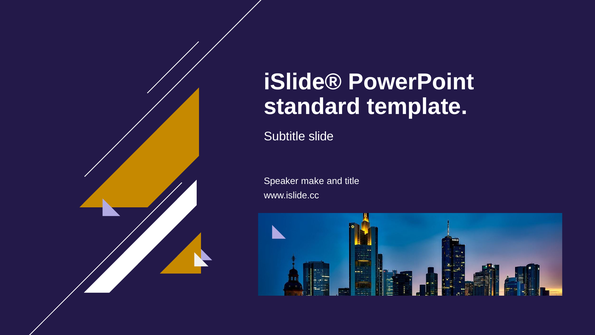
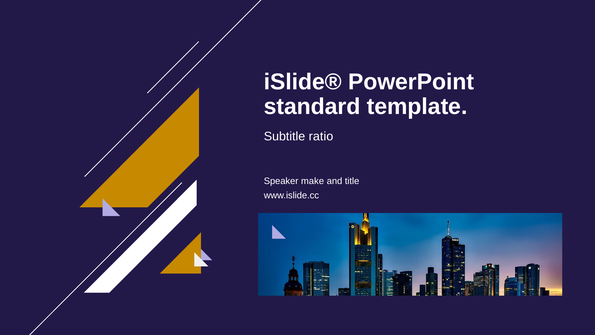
slide: slide -> ratio (321, 136)
